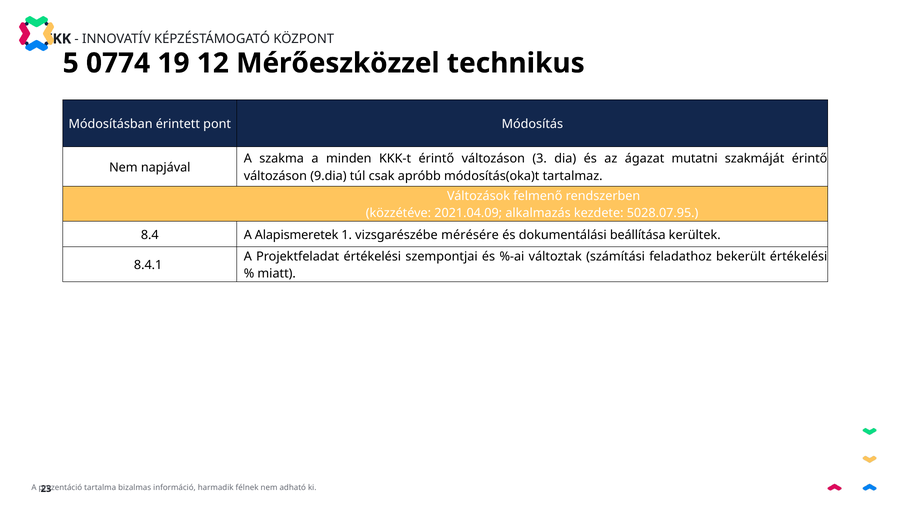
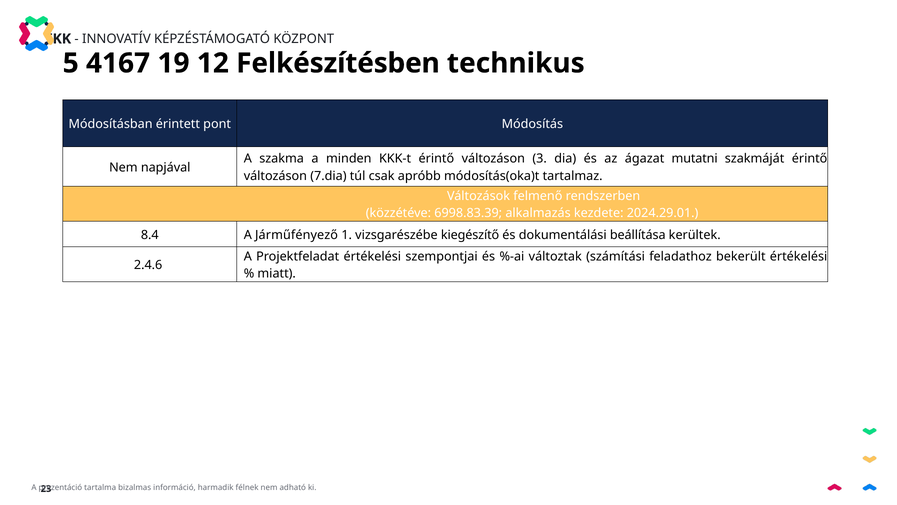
0774: 0774 -> 4167 (118, 63)
Mérőeszközzel: Mérőeszközzel -> Felkészítésben (338, 63)
9.dia: 9.dia -> 7.dia (328, 176)
2021.04.09: 2021.04.09 -> 6998.83.39 (468, 213)
5028.07.95: 5028.07.95 -> 2024.29.01 (663, 213)
Alapismeretek: Alapismeretek -> Járműfényező (297, 235)
mérésére: mérésére -> kiegészítő (470, 235)
8.4.1: 8.4.1 -> 2.4.6 (148, 265)
